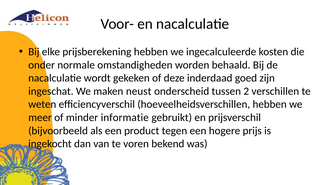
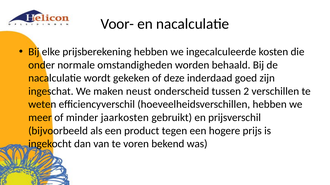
informatie: informatie -> jaarkosten (125, 118)
